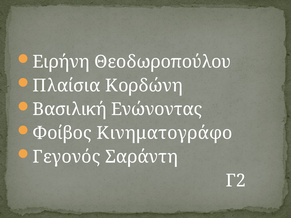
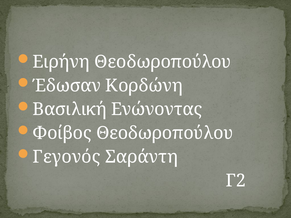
Πλαίσια: Πλαίσια -> Έδωσαν (67, 86)
Φοίβος Κινηματογράφο: Κινηματογράφο -> Θεοδωροπούλου (165, 133)
